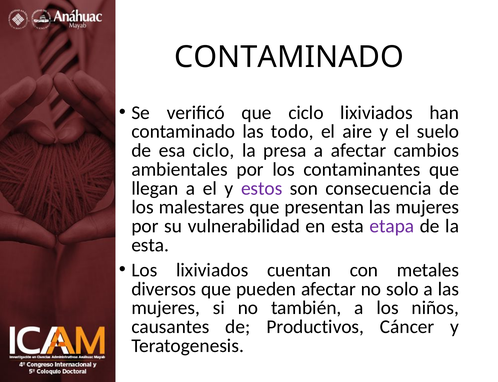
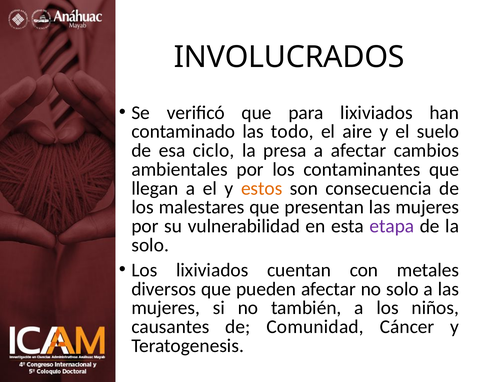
CONTAMINADO: CONTAMINADO -> INVOLUCRADOS (289, 57)
que ciclo: ciclo -> para (306, 113)
estos colour: purple -> orange (262, 188)
esta: esta -> solo (150, 245)
Productivos: Productivos -> Comunidad (315, 327)
